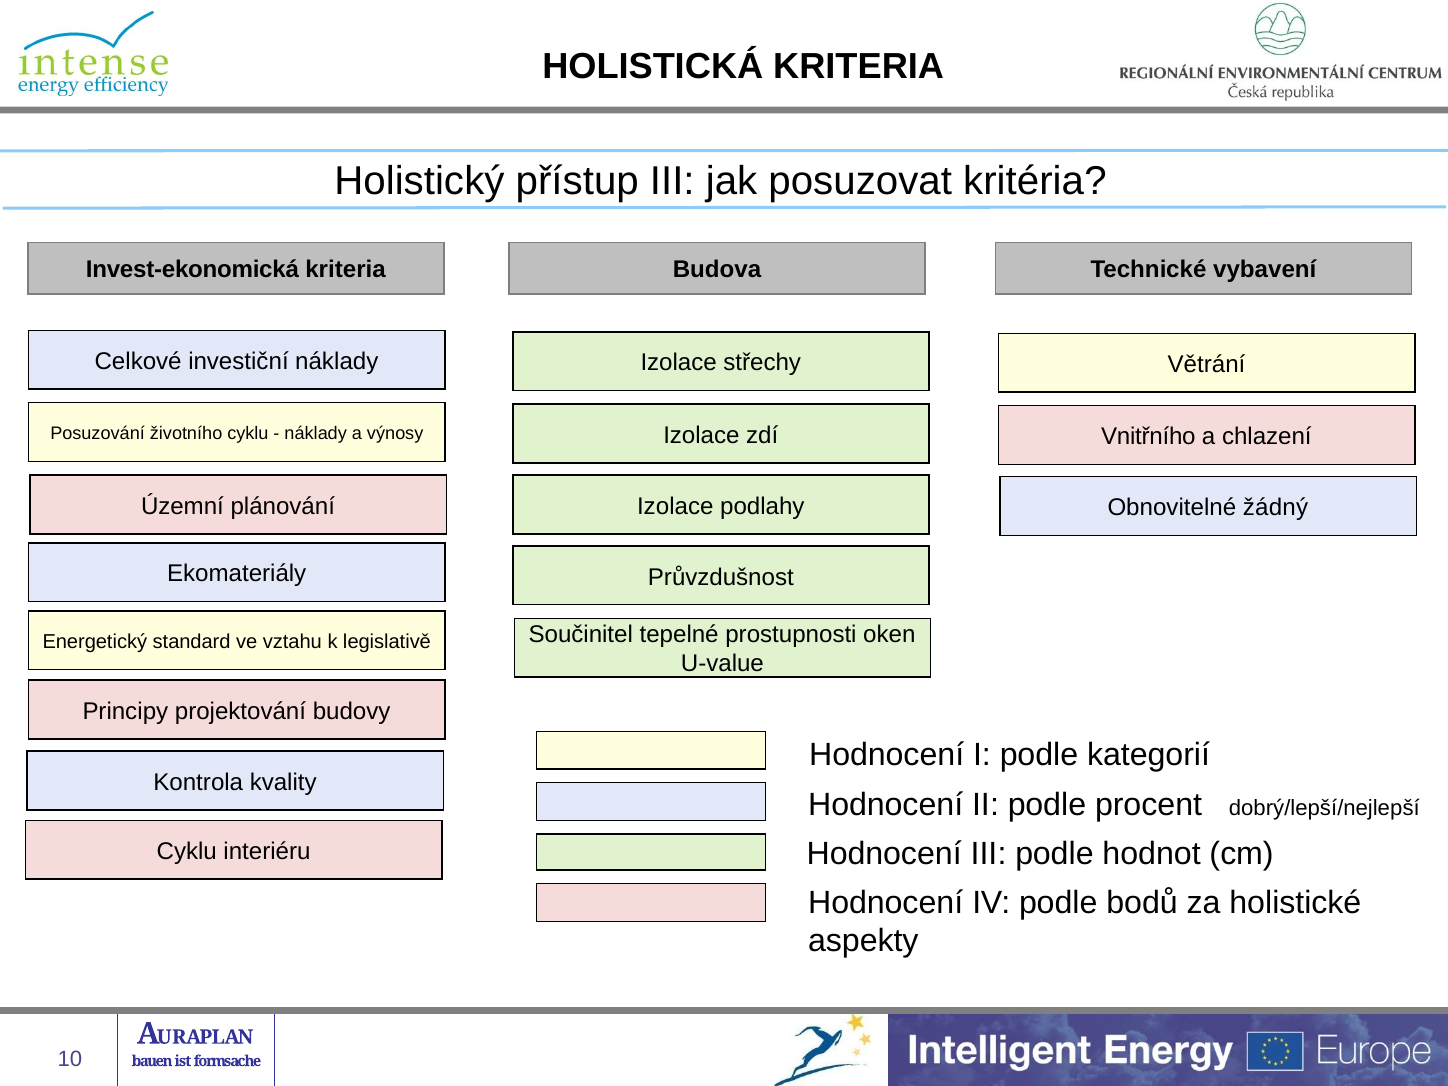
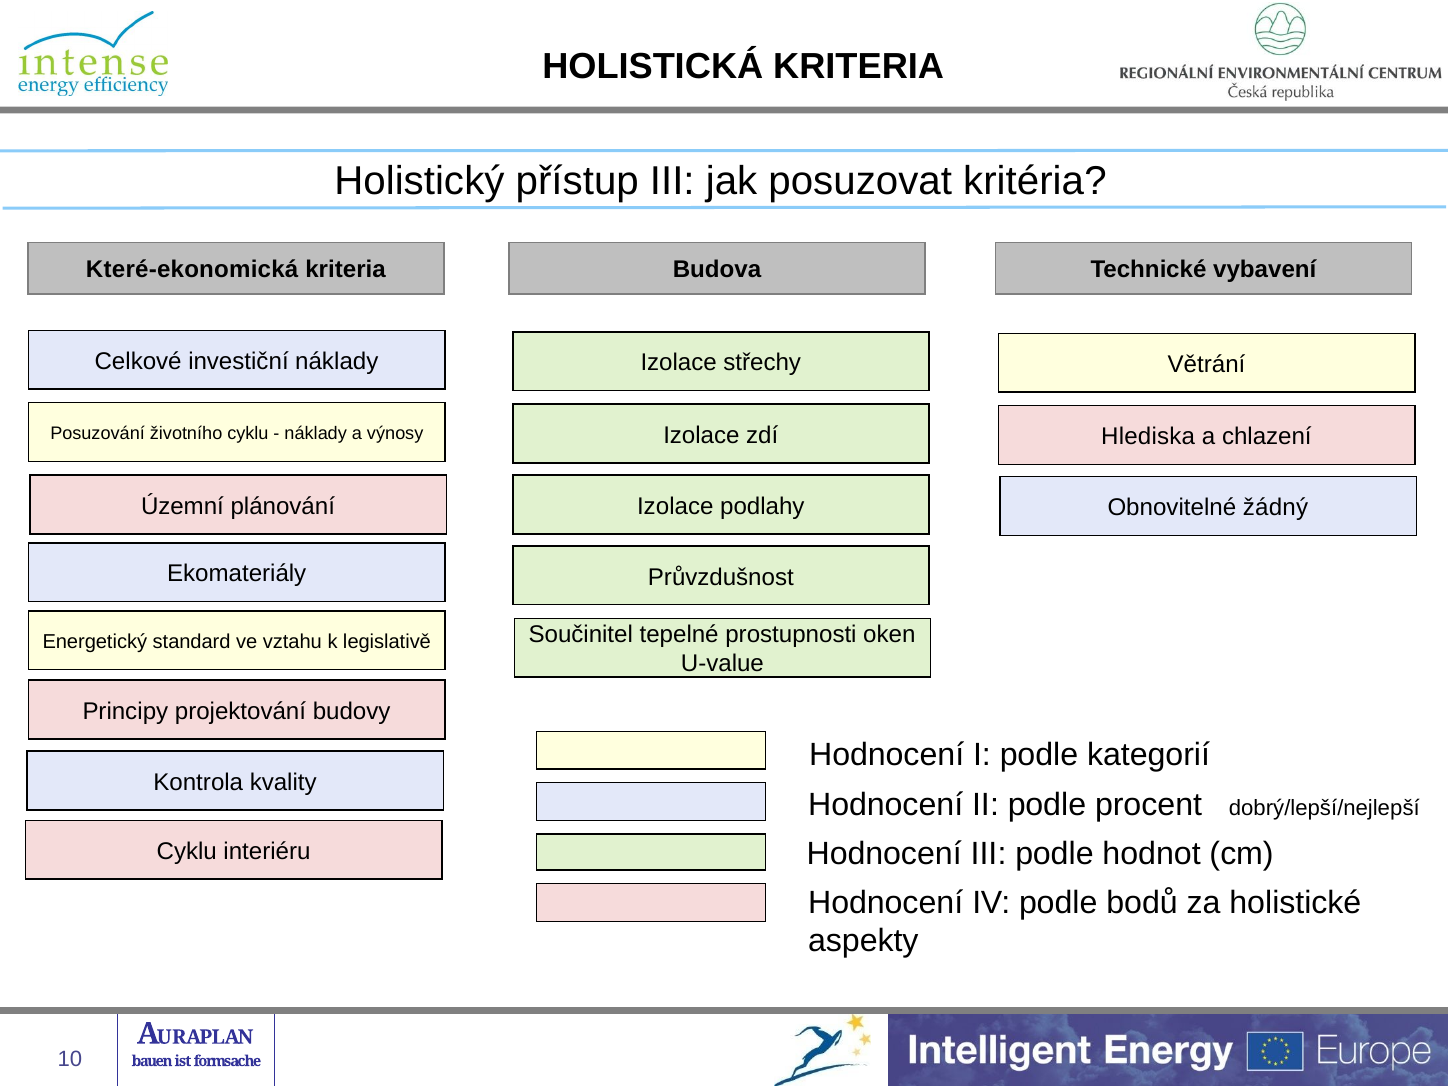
Invest-ekonomická: Invest-ekonomická -> Které-ekonomická (192, 270)
Vnitřního: Vnitřního -> Hlediska (1148, 437)
